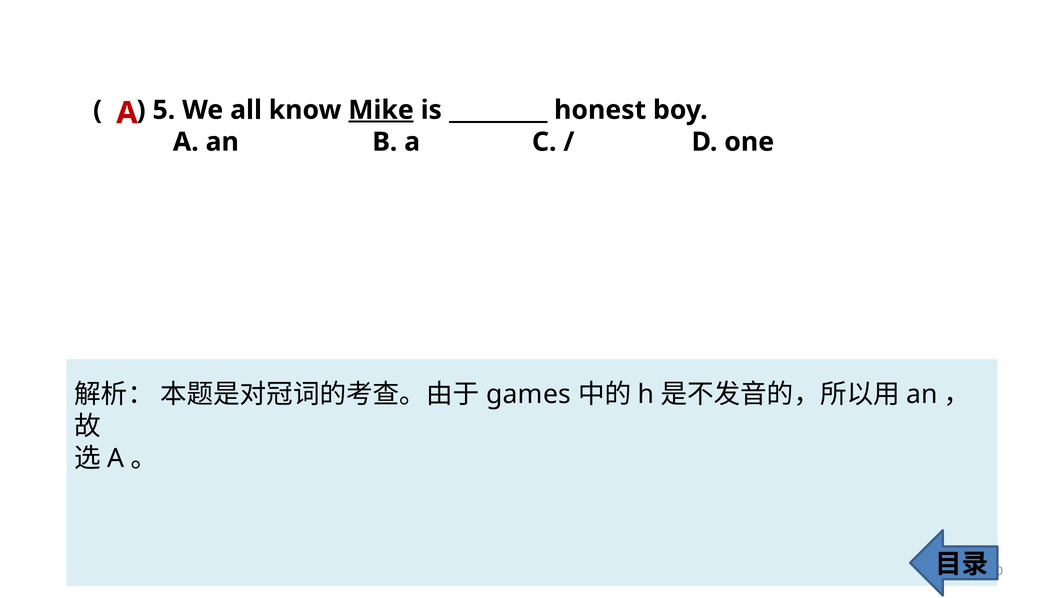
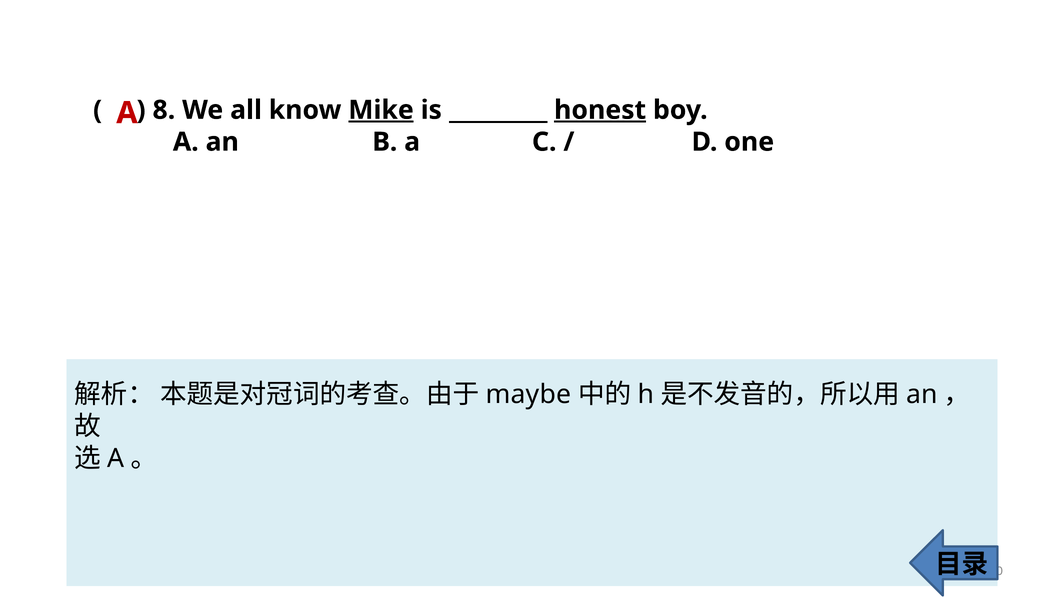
5: 5 -> 8 (164, 110)
honest underline: none -> present (600, 110)
games: games -> maybe (529, 395)
